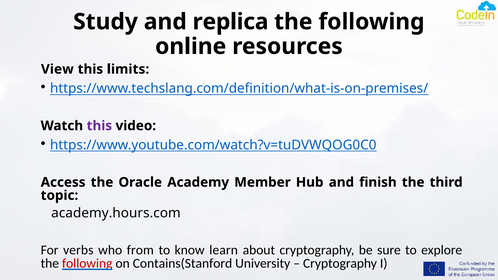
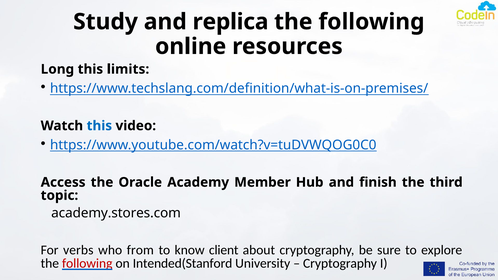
View: View -> Long (57, 69)
this colour: purple -> blue (99, 126)
academy.hours.com: academy.hours.com -> academy.stores.com (116, 213)
learn: learn -> client (224, 250)
Contains(Stanford: Contains(Stanford -> Intended(Stanford (183, 264)
